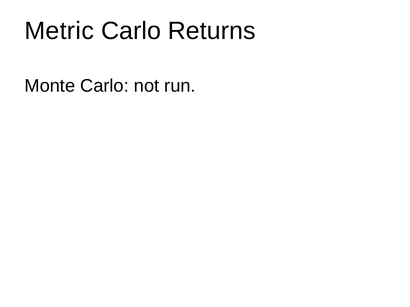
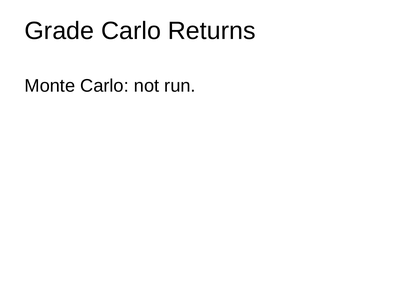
Metric: Metric -> Grade (59, 31)
